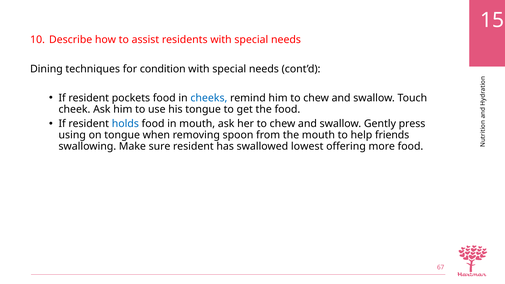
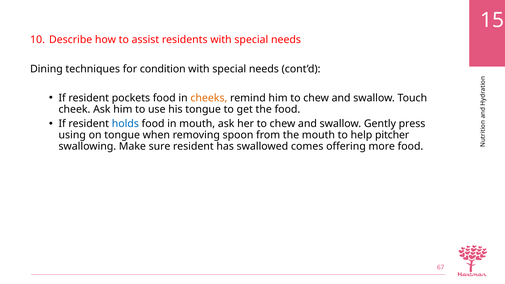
cheeks colour: blue -> orange (209, 98)
friends: friends -> pitcher (392, 135)
lowest: lowest -> comes (307, 147)
